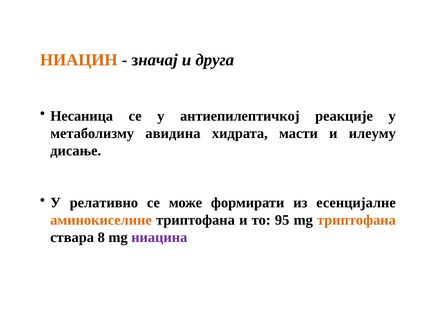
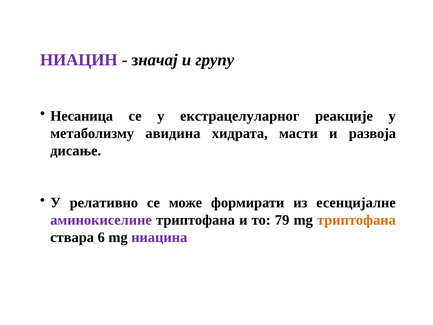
НИАЦИН colour: orange -> purple (79, 60)
друга: друга -> групу (215, 60)
антиепилептичкој: антиепилептичкој -> екстрацелуларног (240, 116)
илеуму: илеуму -> развоја (372, 133)
аминокиселине colour: orange -> purple (101, 220)
95: 95 -> 79 (282, 220)
8: 8 -> 6 (101, 237)
